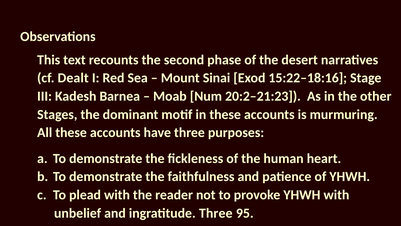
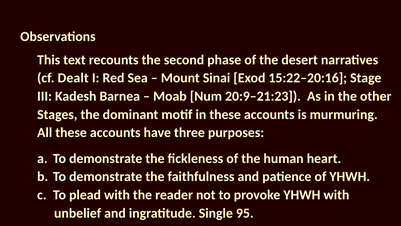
15:22–18:16: 15:22–18:16 -> 15:22–20:16 (308, 78)
20:2–21:23: 20:2–21:23 -> 20:9–21:23 (263, 96)
ingratitude Three: Three -> Single (216, 213)
